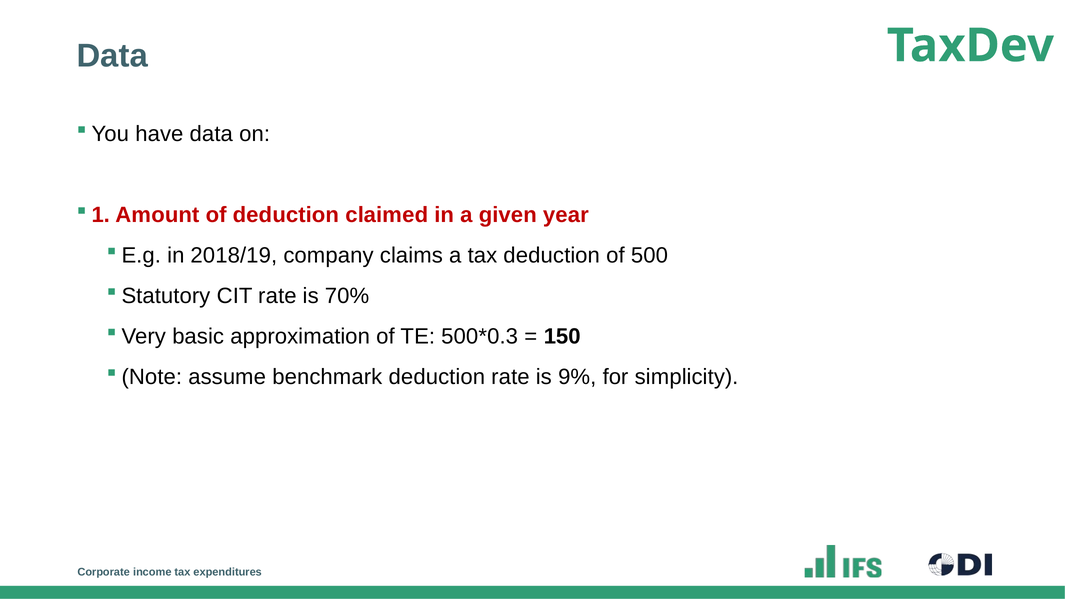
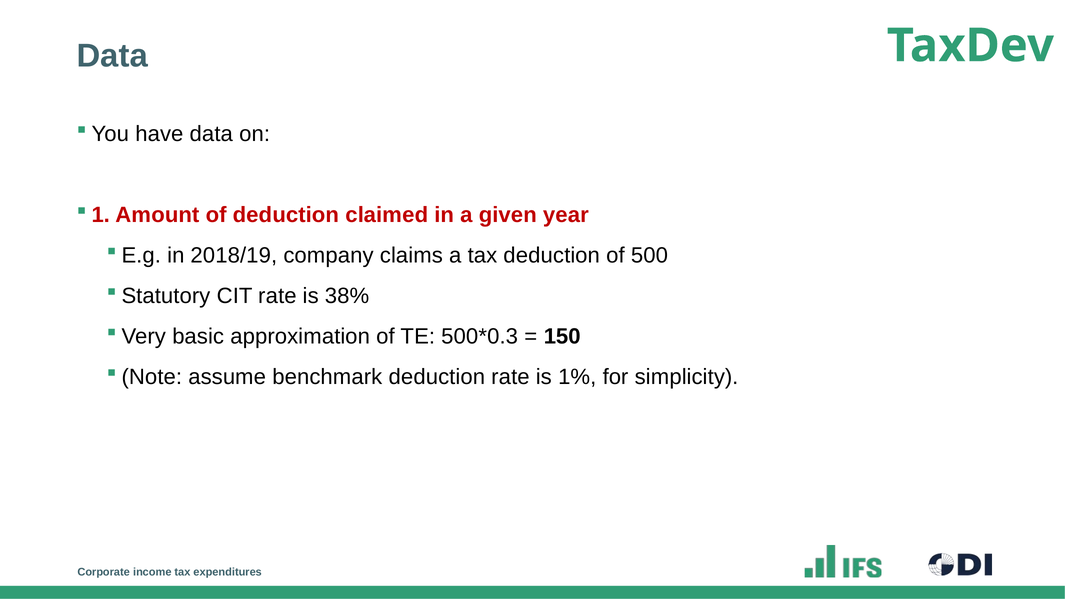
70%: 70% -> 38% (347, 296)
9%: 9% -> 1% (577, 377)
